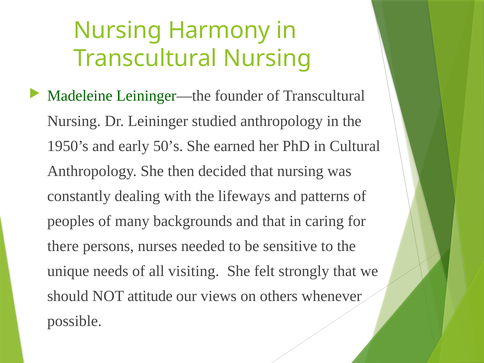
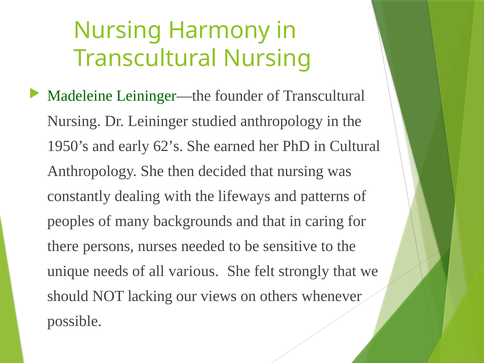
50’s: 50’s -> 62’s (168, 146)
visiting: visiting -> various (194, 271)
attitude: attitude -> lacking (150, 296)
